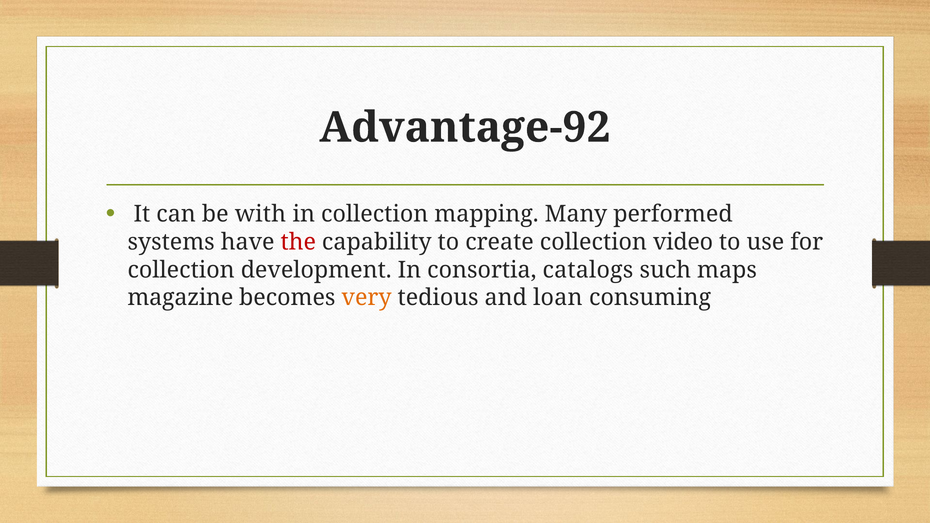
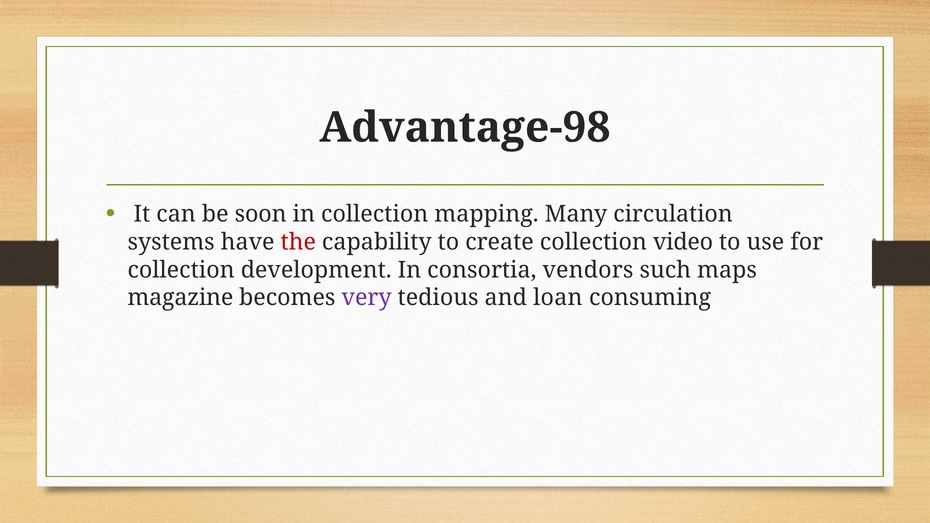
Advantage-92: Advantage-92 -> Advantage-98 (465, 128)
with: with -> soon (261, 214)
performed: performed -> circulation (673, 214)
catalogs: catalogs -> vendors (588, 270)
very colour: orange -> purple (367, 298)
